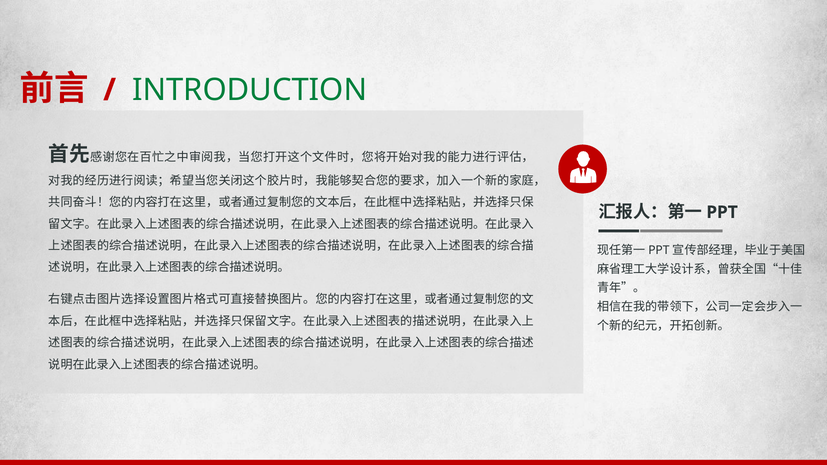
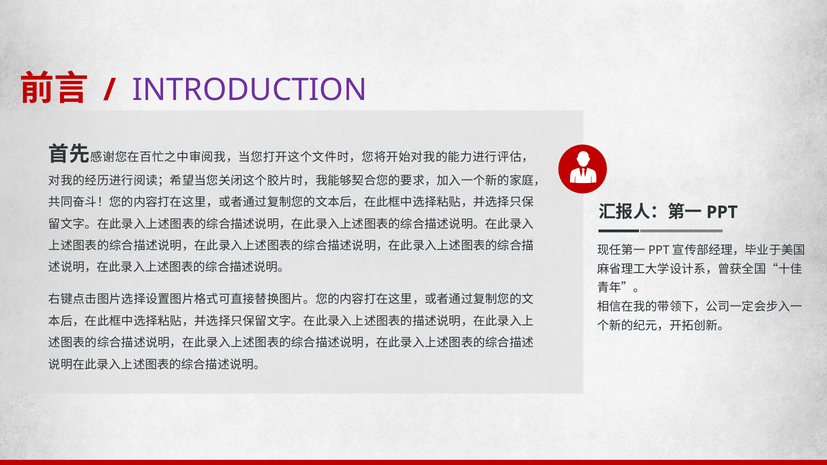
INTRODUCTION colour: green -> purple (250, 90)
